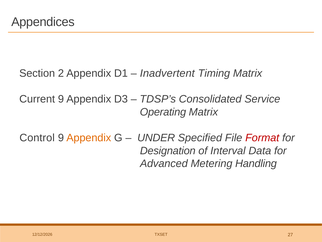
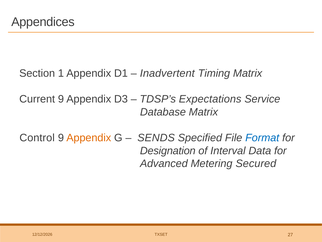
2: 2 -> 1 (61, 73)
Consolidated: Consolidated -> Expectations (210, 99)
Operating: Operating -> Database (163, 112)
UNDER: UNDER -> SENDS (156, 138)
Format colour: red -> blue (262, 138)
Handling: Handling -> Secured (256, 163)
